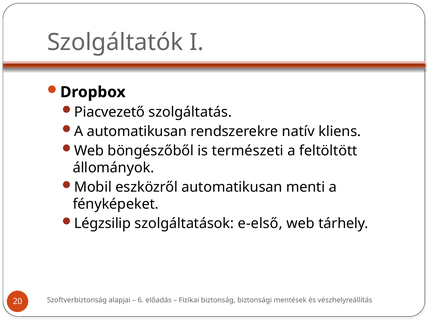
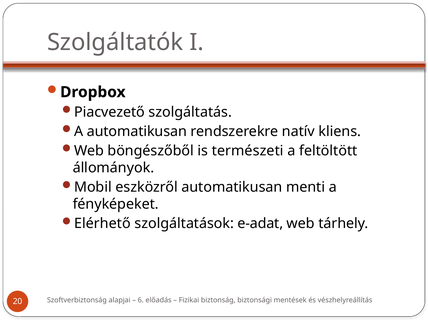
Légzsilip: Légzsilip -> Elérhető (102, 224)
e-első: e-első -> e-adat (260, 224)
